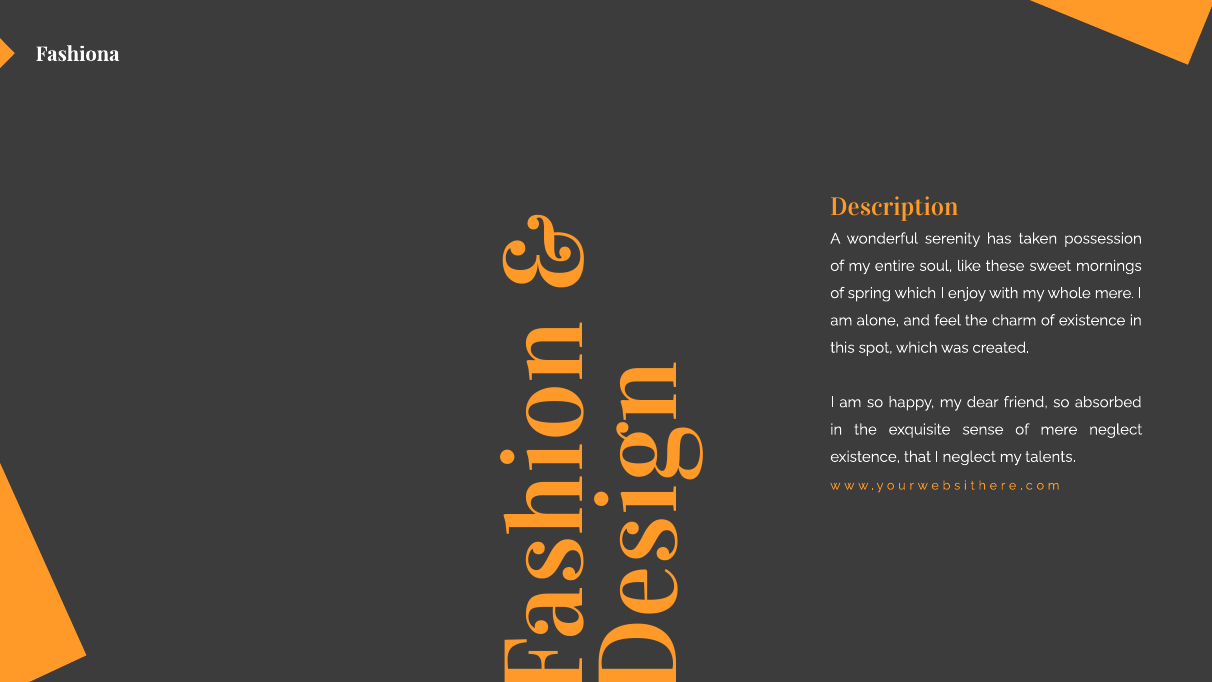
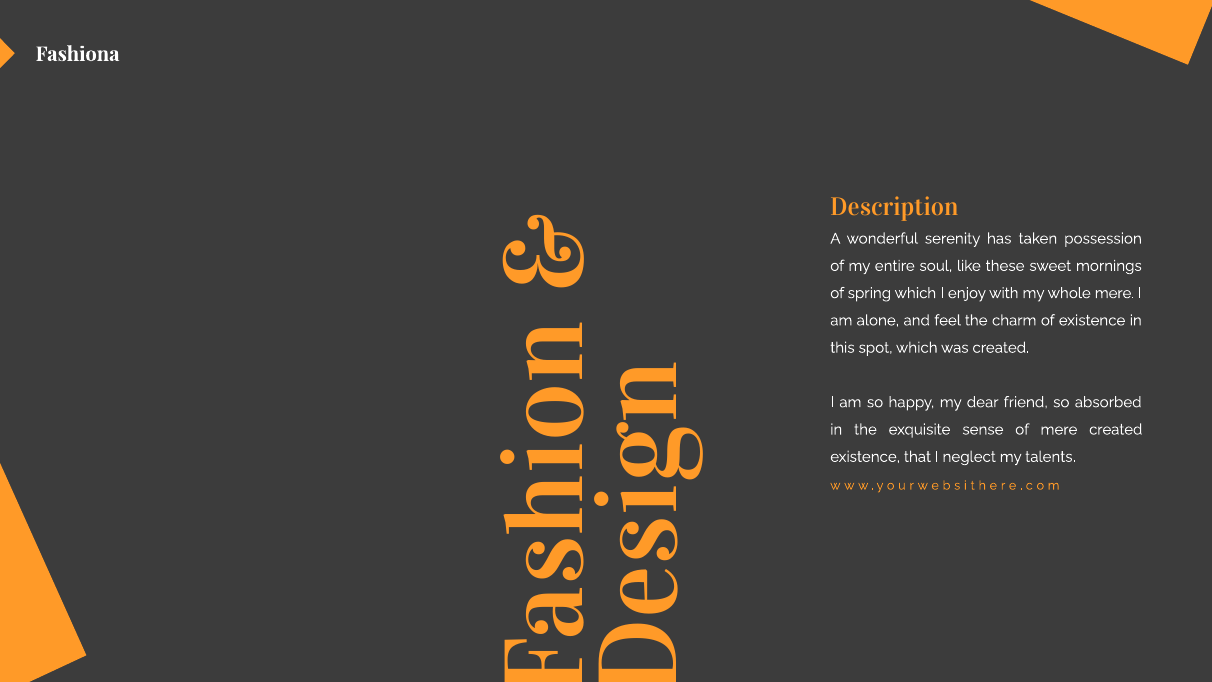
mere neglect: neglect -> created (1116, 429)
